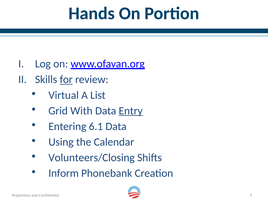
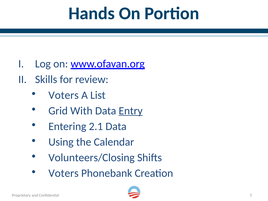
for underline: present -> none (66, 79)
Virtual: Virtual -> Voters (64, 95)
6.1: 6.1 -> 2.1 (96, 126)
Inform: Inform -> Voters (63, 173)
